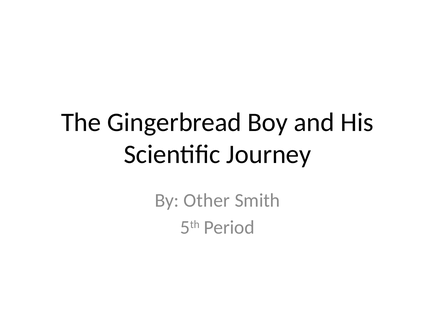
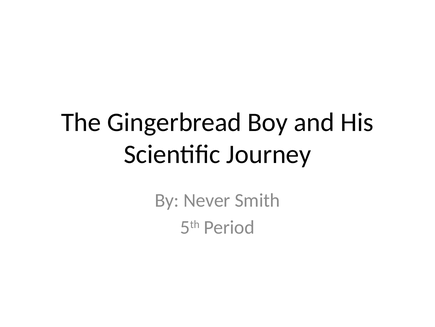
Other: Other -> Never (207, 200)
